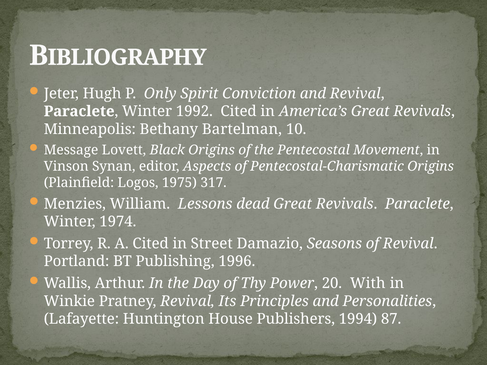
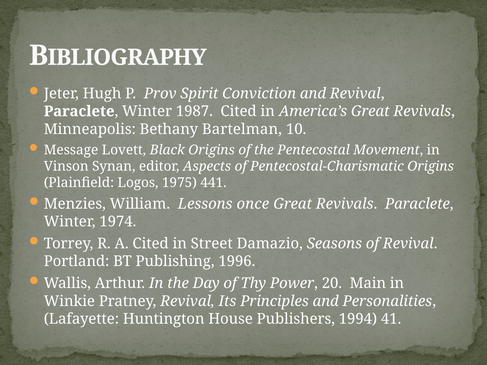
Only: Only -> Prov (160, 94)
1992: 1992 -> 1987 (194, 111)
317: 317 -> 441 (214, 183)
dead: dead -> once (253, 204)
With: With -> Main (368, 283)
87: 87 -> 41 (391, 319)
